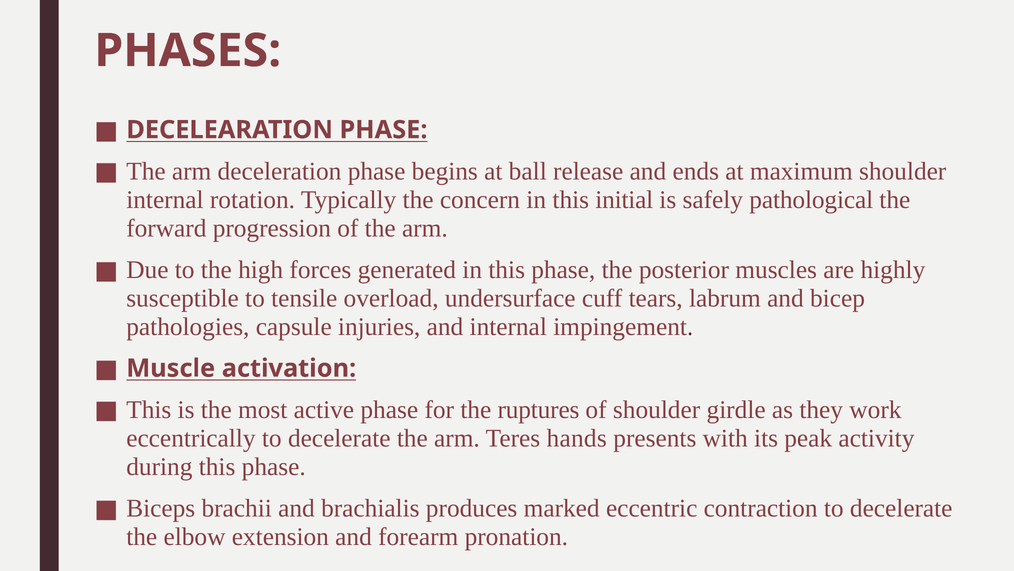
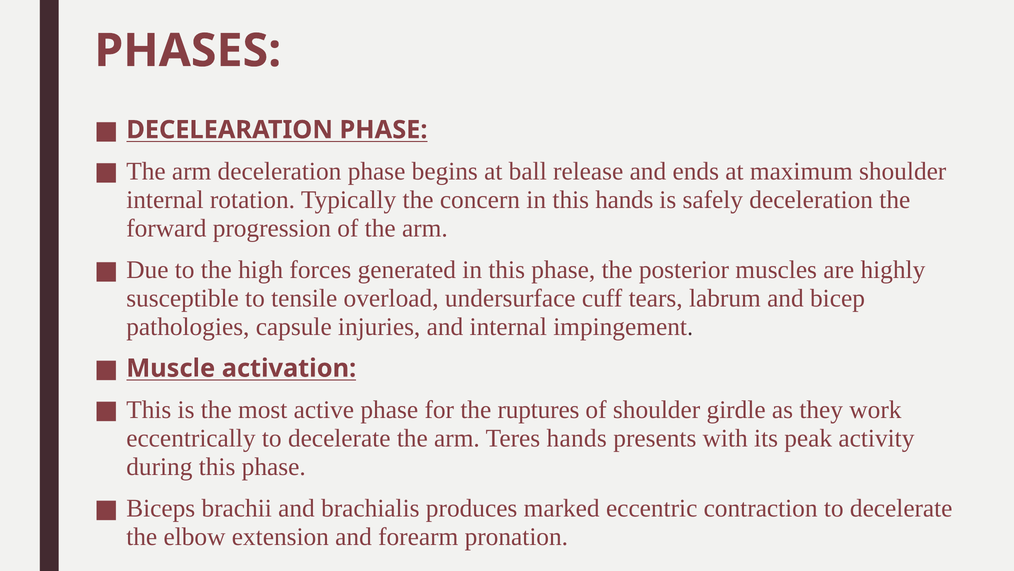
this initial: initial -> hands (624, 200)
safely pathological: pathological -> deceleration (811, 200)
